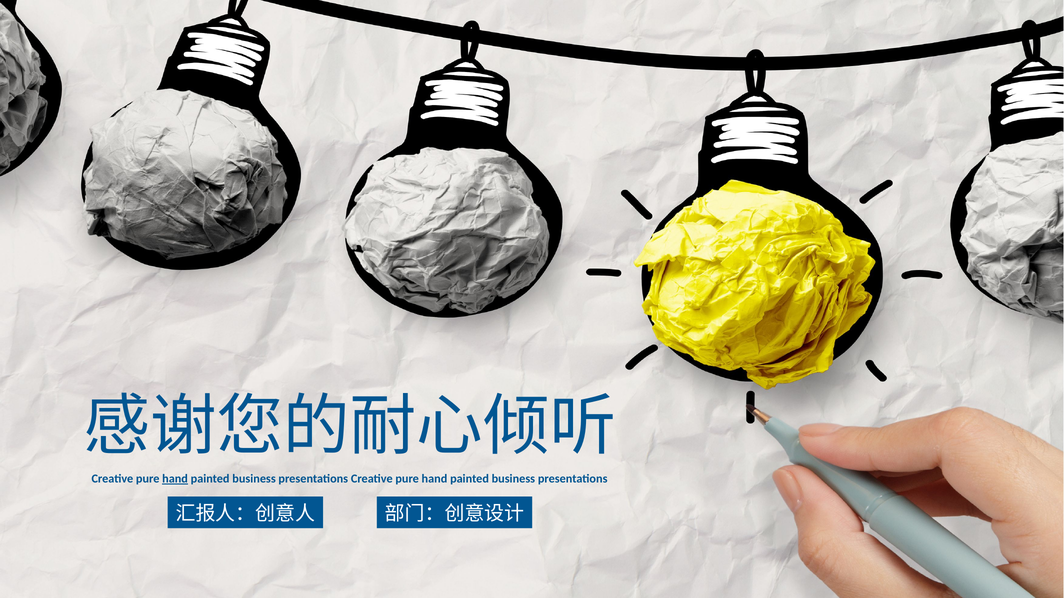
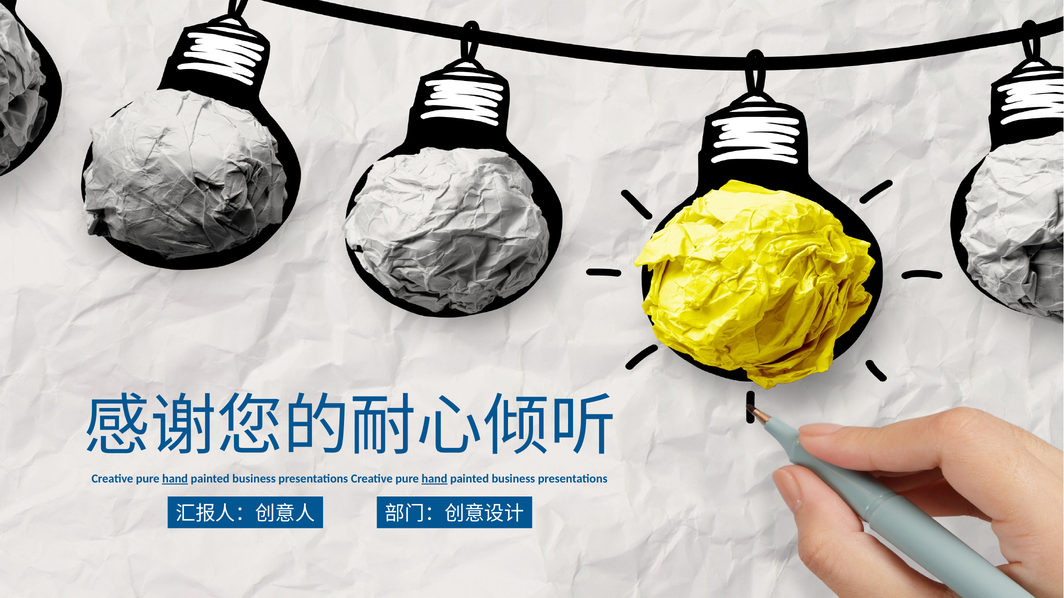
hand underline: none -> present (434, 479)
